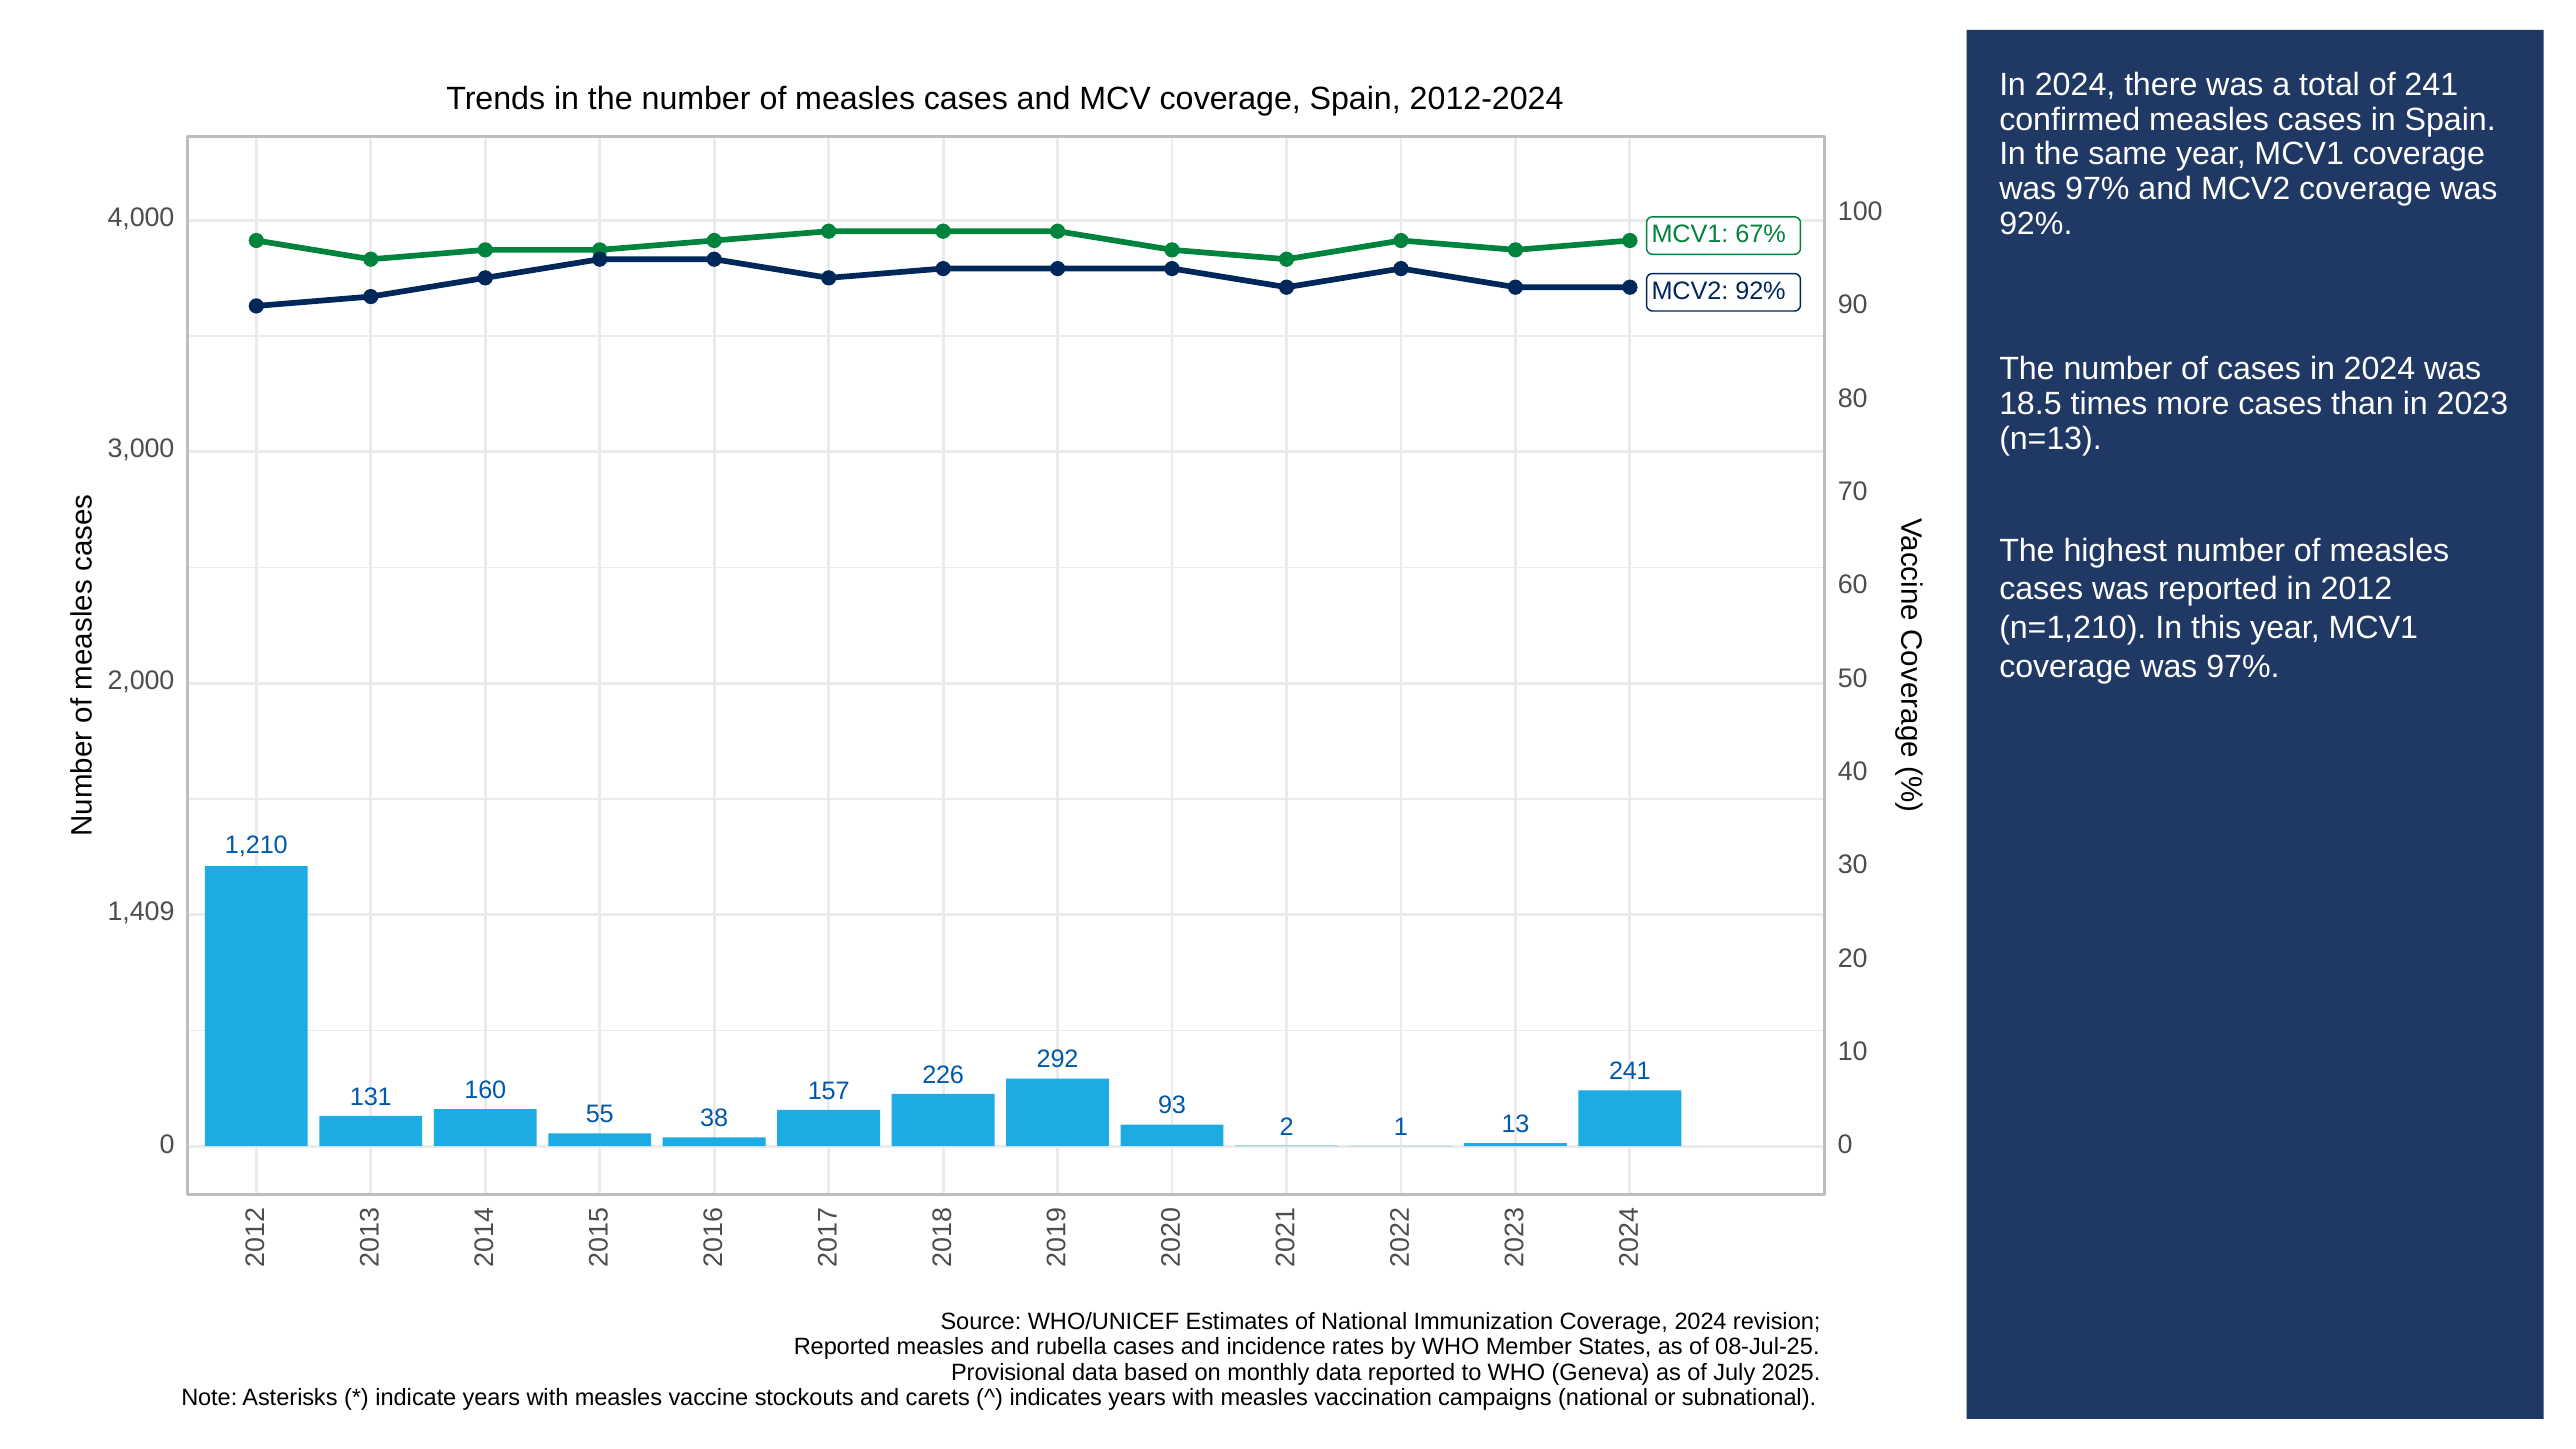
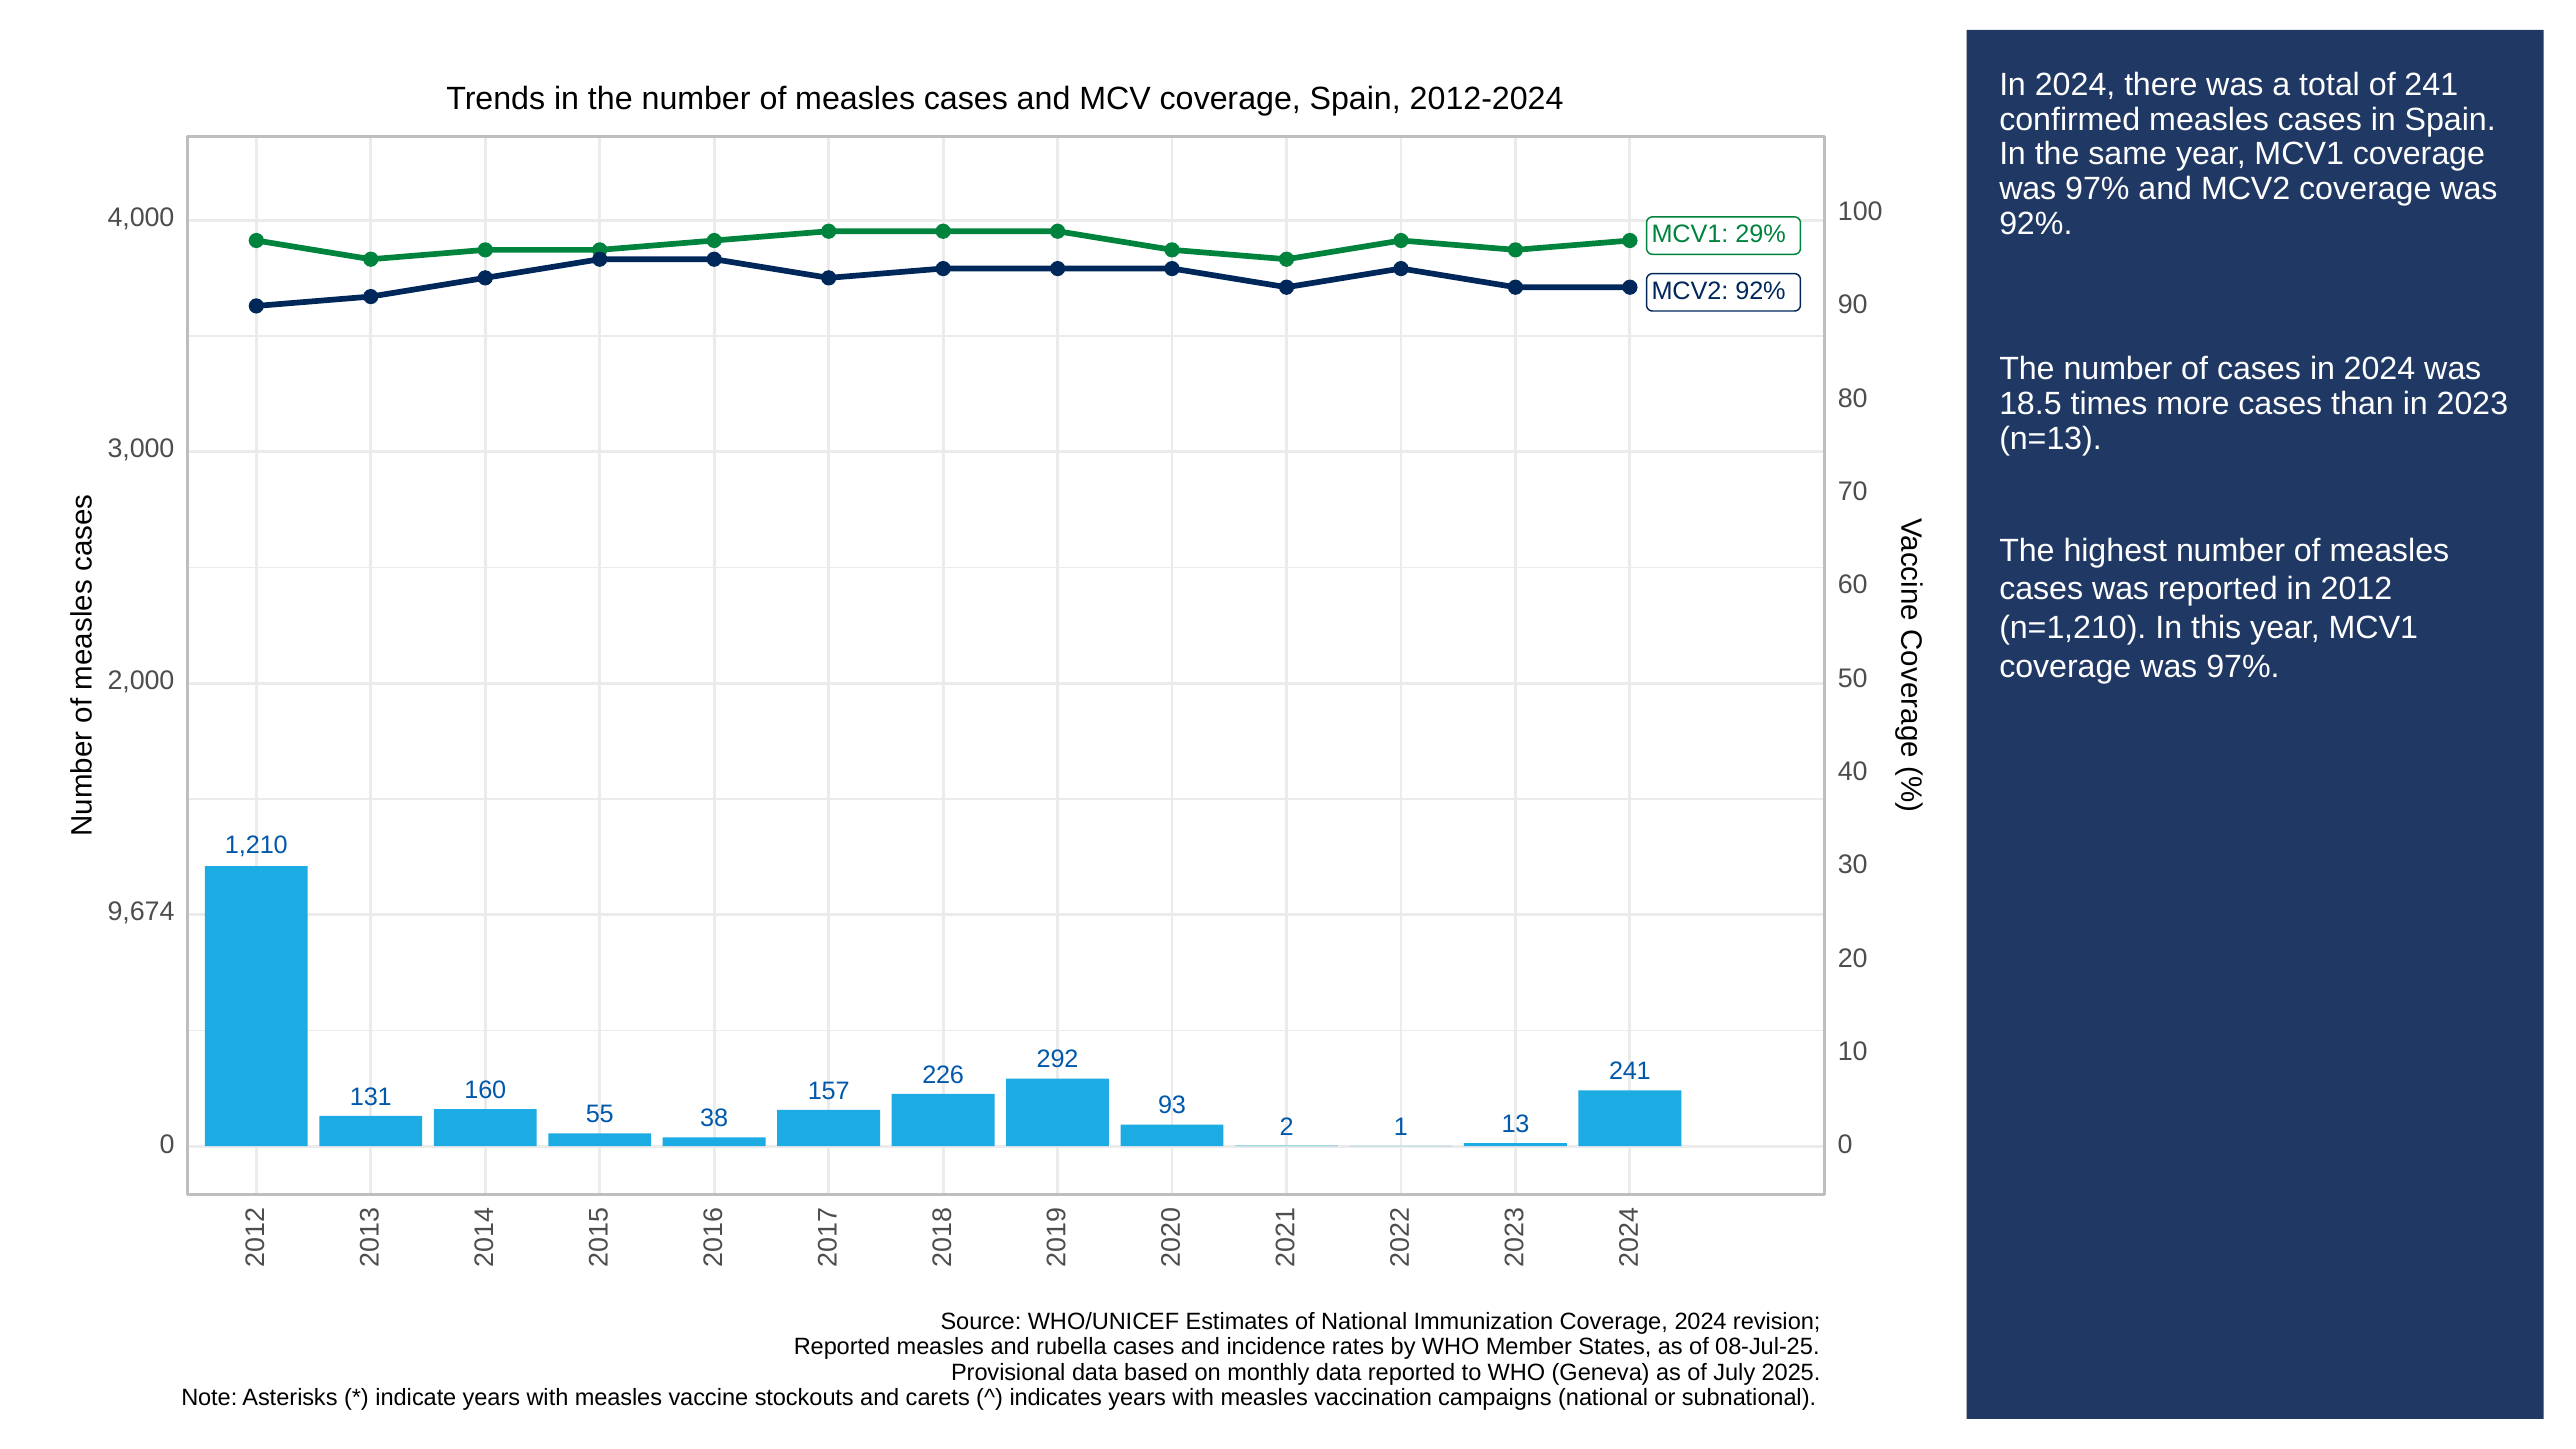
67%: 67% -> 29% (1761, 234)
1,409: 1,409 -> 9,674 (141, 912)
